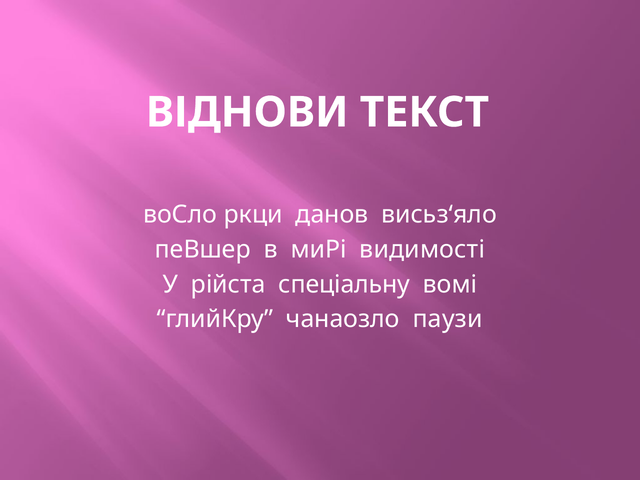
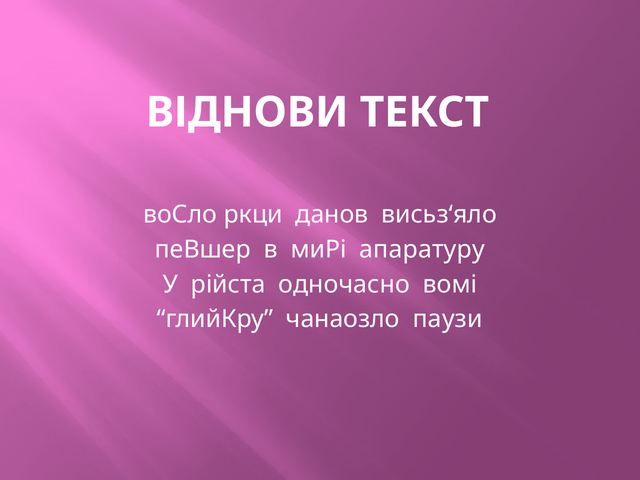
видимості: видимості -> апаратуру (422, 249)
спеціальну: спеціальну -> одночасно (344, 284)
